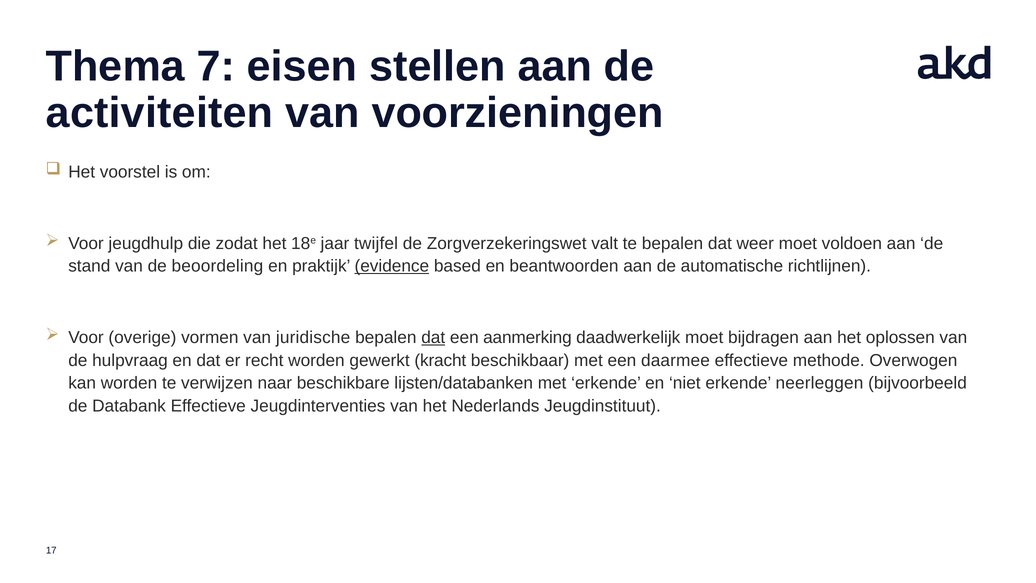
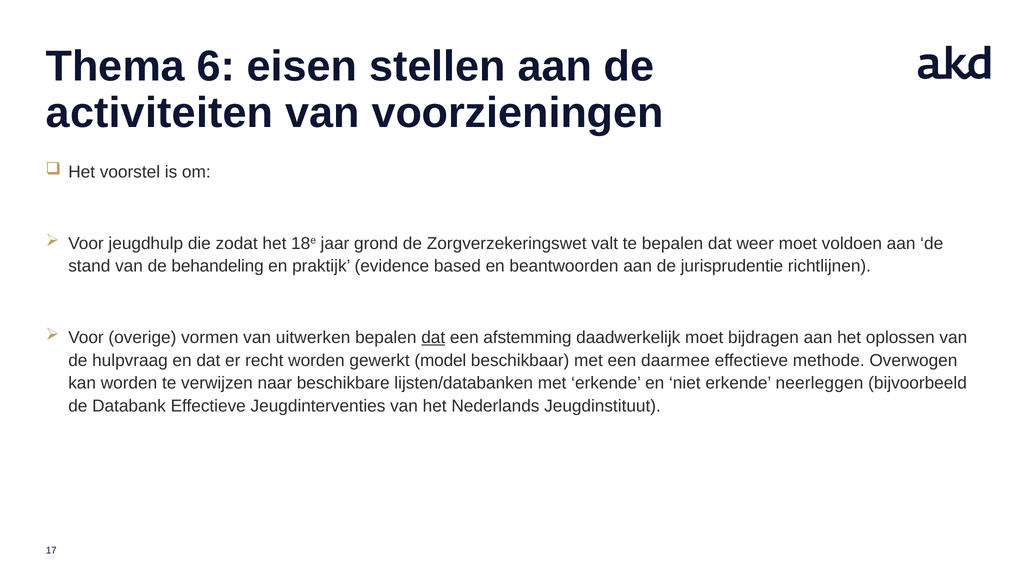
7: 7 -> 6 (216, 66)
twijfel: twijfel -> grond (376, 243)
beoordeling: beoordeling -> behandeling (218, 266)
evidence underline: present -> none (392, 266)
automatische: automatische -> jurisprudentie (732, 266)
juridische: juridische -> uitwerken (313, 337)
aanmerking: aanmerking -> afstemming (527, 337)
kracht: kracht -> model (440, 360)
